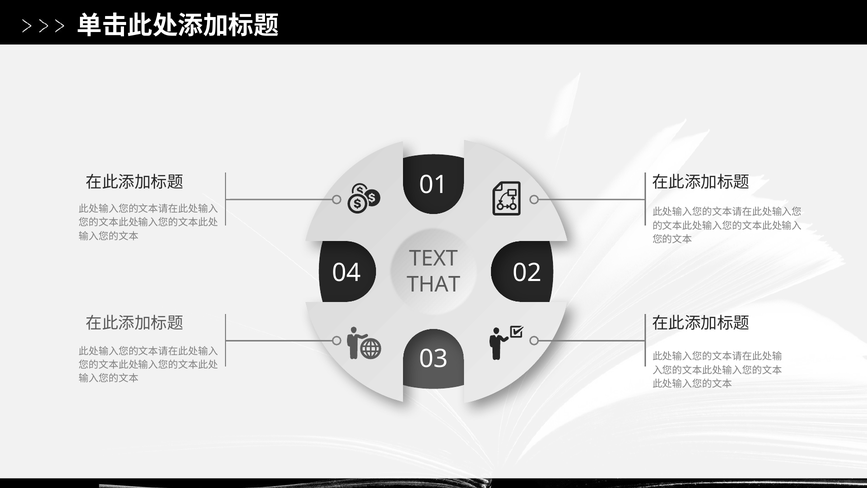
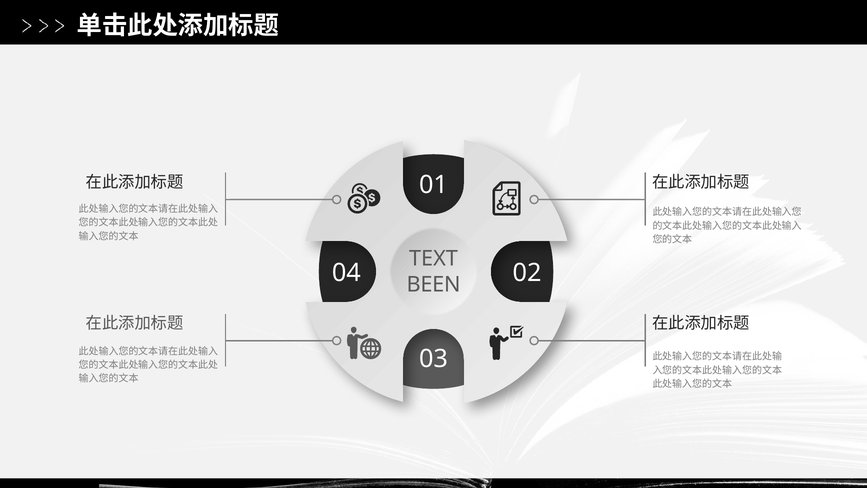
THAT: THAT -> BEEN (434, 285)
